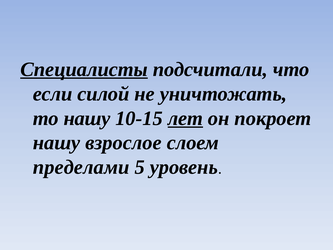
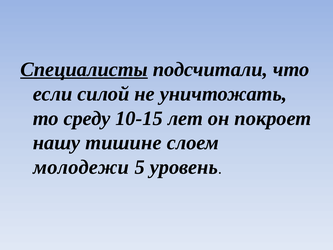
то нашу: нашу -> среду (87, 118)
лет underline: present -> none (185, 118)
взрослое: взрослое -> тишине (123, 143)
пределами: пределами -> молодежи (81, 167)
